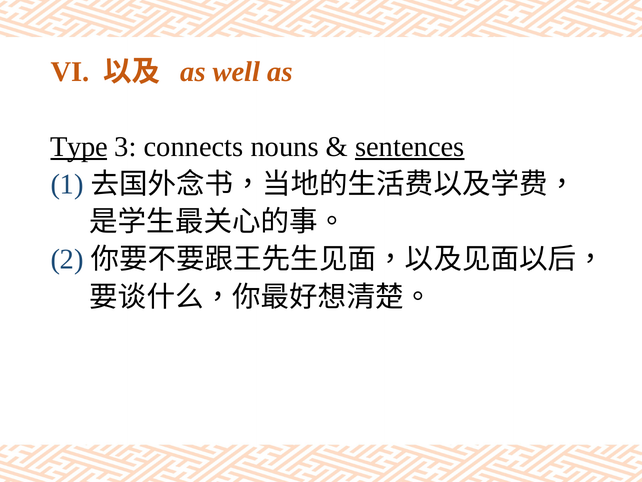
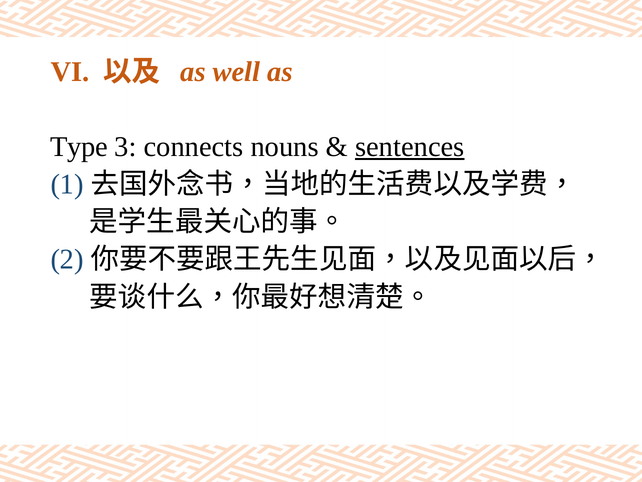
Type underline: present -> none (79, 147)
